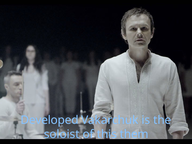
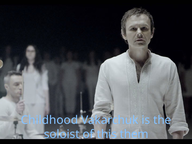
Developed: Developed -> Childhood (49, 120)
